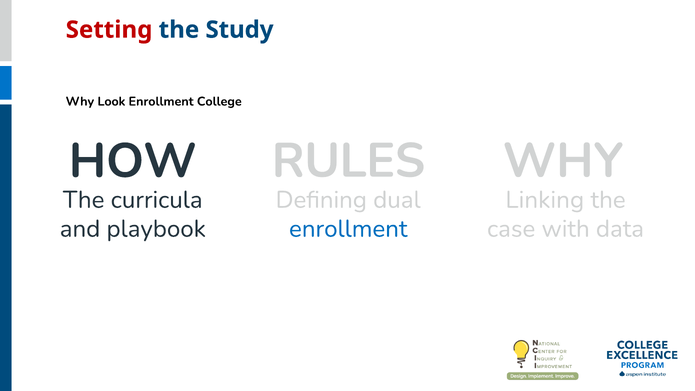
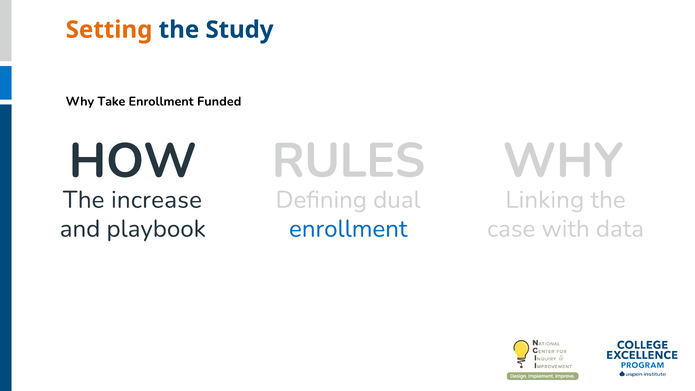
Setting colour: red -> orange (109, 30)
Look: Look -> Take (111, 101)
College: College -> Funded (219, 101)
curricula: curricula -> increase (157, 200)
